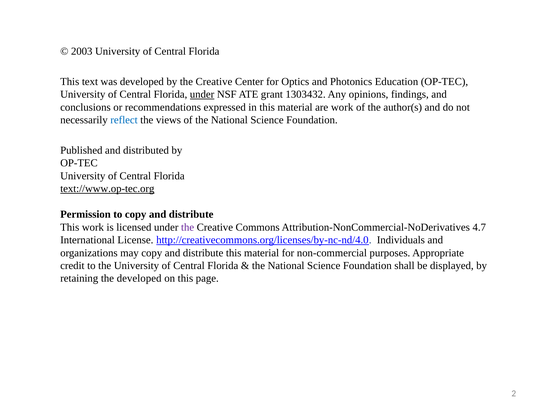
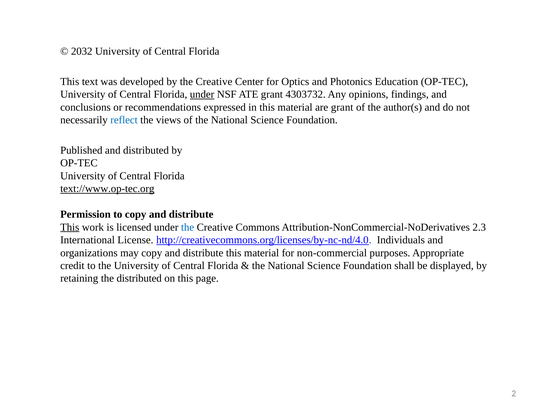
2003: 2003 -> 2032 (82, 51)
1303432: 1303432 -> 4303732 (306, 94)
are work: work -> grant (342, 107)
This underline: none -> present (70, 227)
the colour: purple -> blue (188, 227)
4.7: 4.7 -> 2.3 (479, 227)
the developed: developed -> distributed (139, 278)
